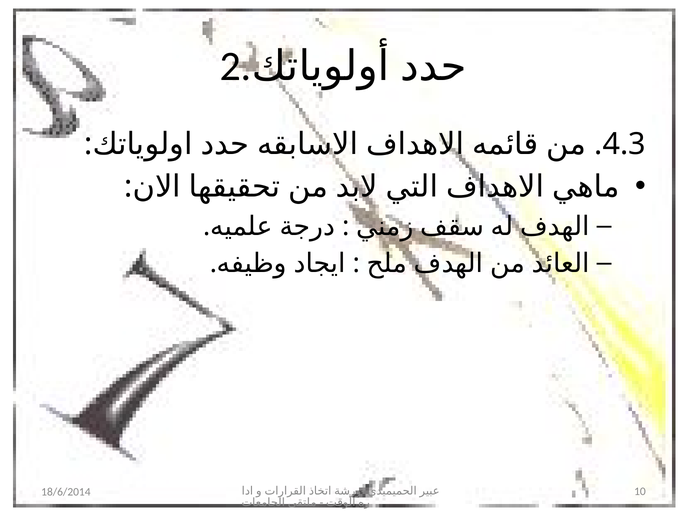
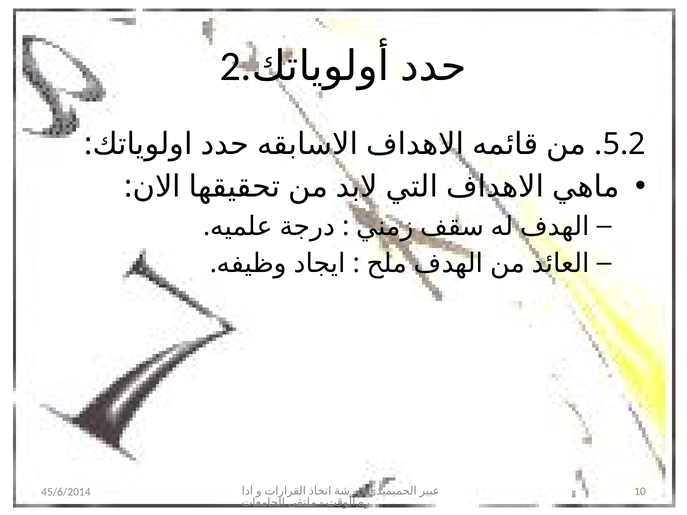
4.3: 4.3 -> 5.2 (624, 144)
18/6/2014: 18/6/2014 -> 45/6/2014 (66, 492)
